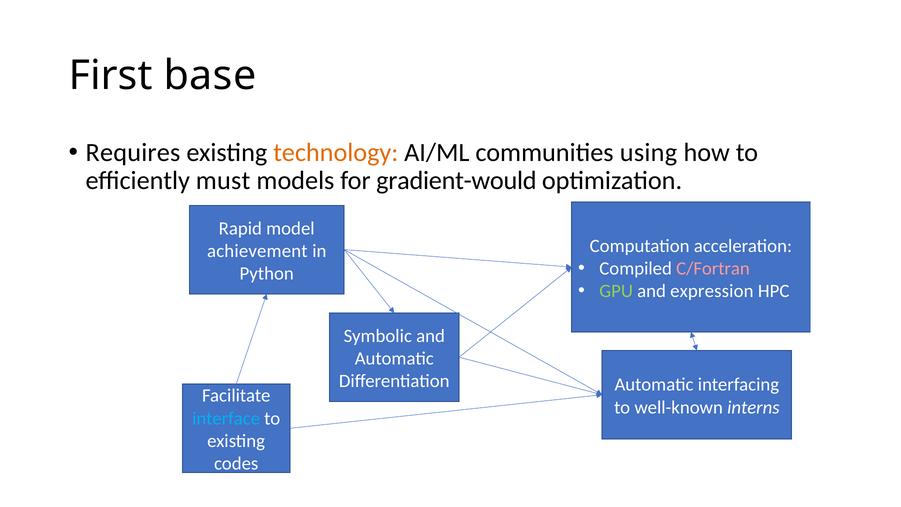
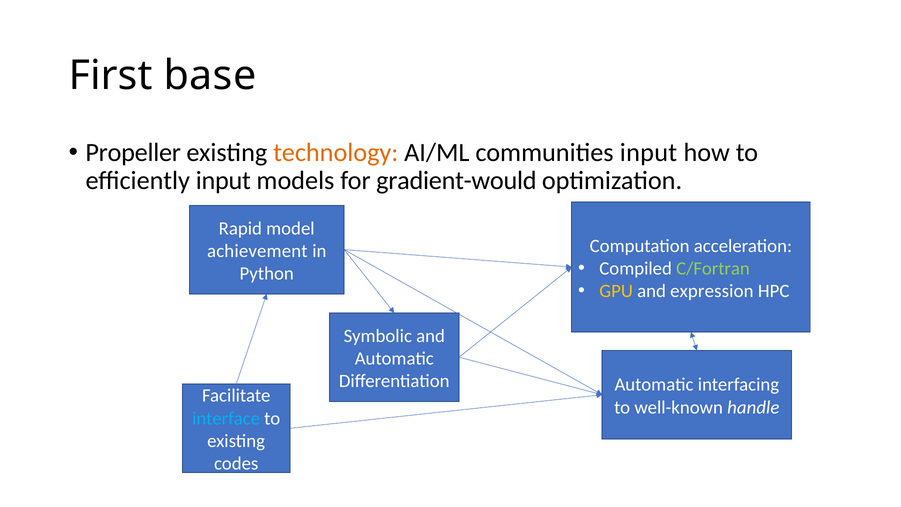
Requires: Requires -> Propeller (133, 152)
communities using: using -> input (648, 152)
efficiently must: must -> input (223, 181)
C/Fortran colour: pink -> light green (713, 268)
GPU colour: light green -> yellow (616, 291)
interns: interns -> handle (753, 407)
